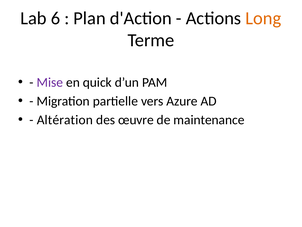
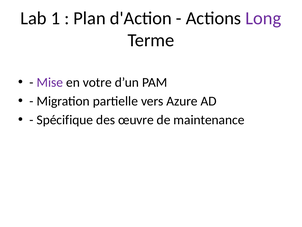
6: 6 -> 1 (55, 18)
Long colour: orange -> purple (263, 18)
quick: quick -> votre (97, 82)
Altération: Altération -> Spécifique (65, 120)
